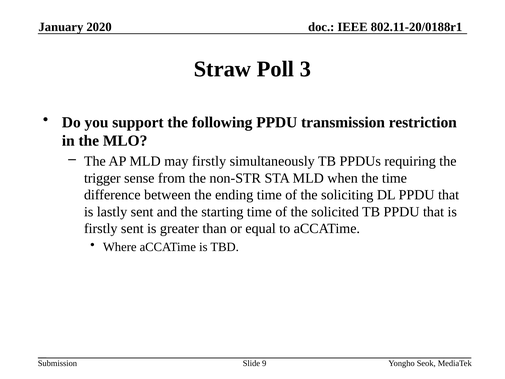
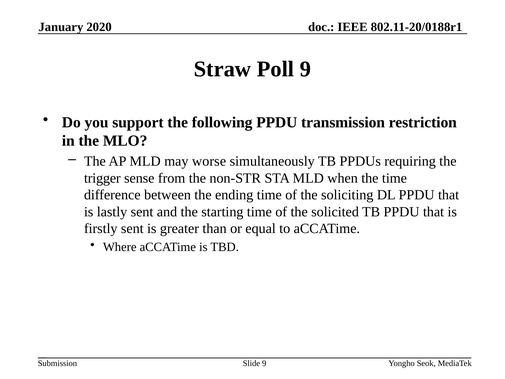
Poll 3: 3 -> 9 (305, 69)
may firstly: firstly -> worse (209, 161)
